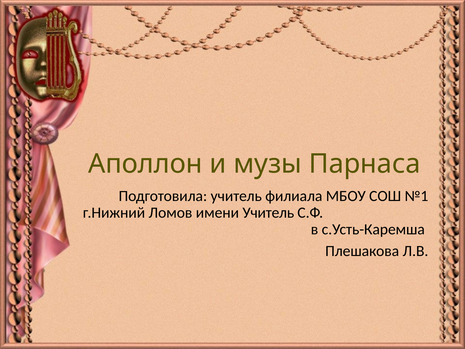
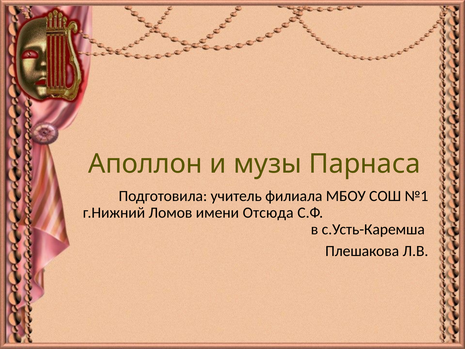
имени Учитель: Учитель -> Отсюда (268, 213)
